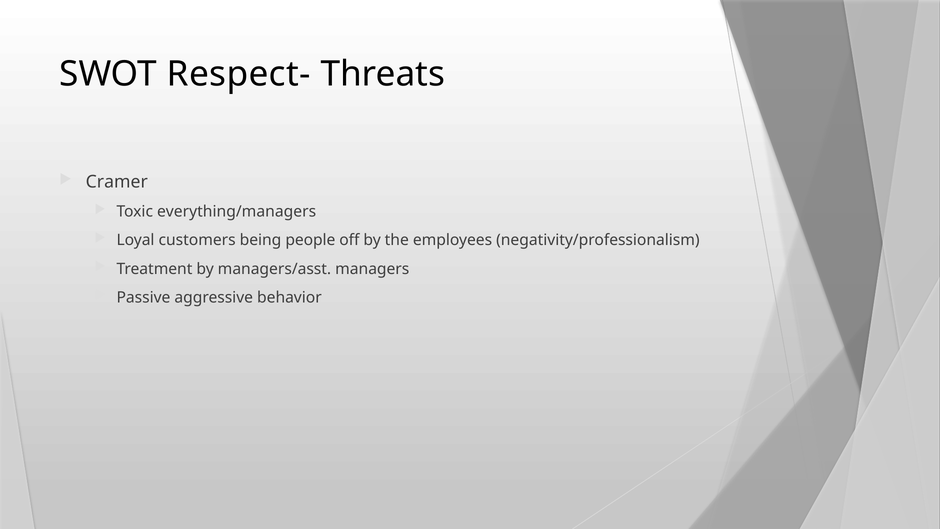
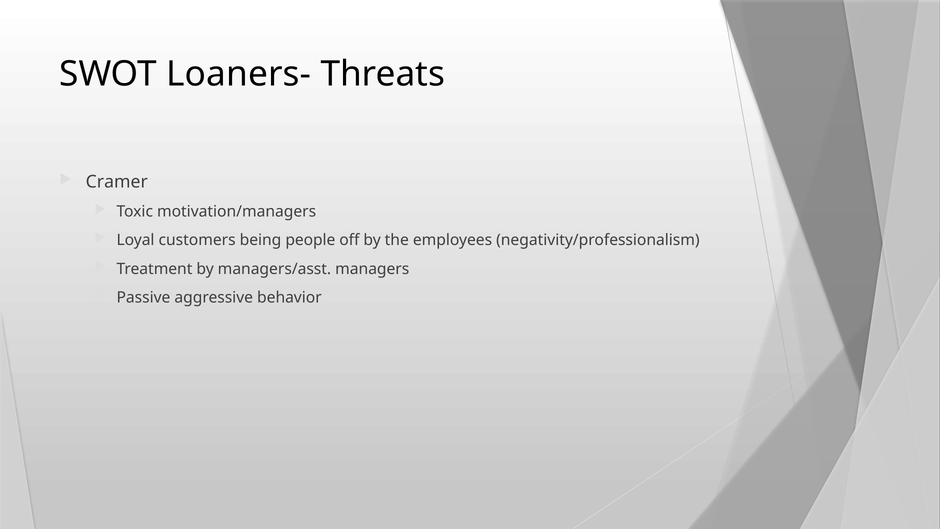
Respect-: Respect- -> Loaners- (239, 74)
everything/managers: everything/managers -> motivation/managers (237, 212)
